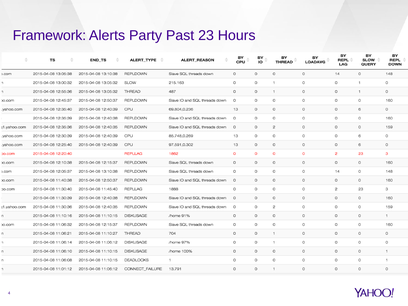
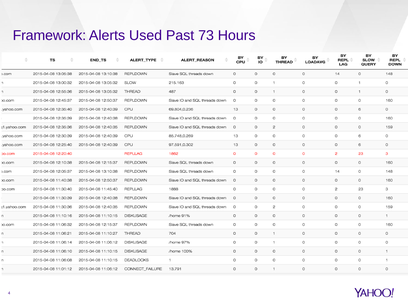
Party: Party -> Used (146, 35)
23: 23 -> 73 (206, 35)
